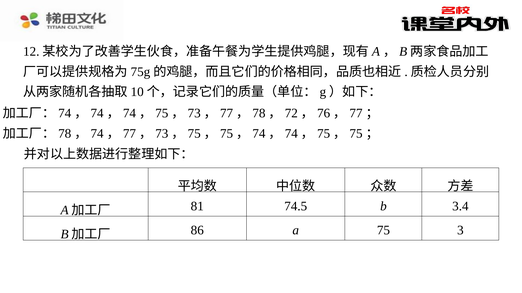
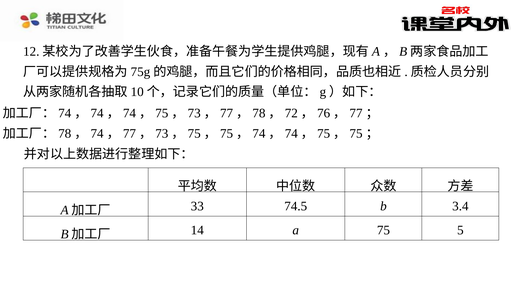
81: 81 -> 33 (197, 207)
86: 86 -> 14 (197, 231)
3: 3 -> 5 (460, 231)
